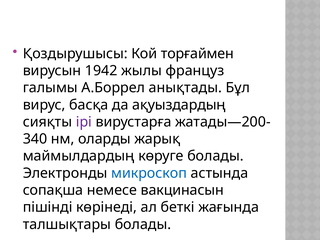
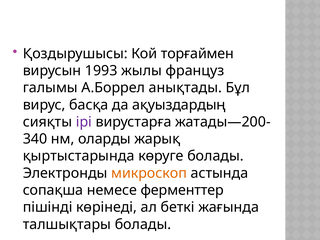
1942: 1942 -> 1993 (101, 71)
маймылдардың: маймылдардың -> қыртыстарында (79, 156)
микроскоп colour: blue -> orange (149, 173)
вакцинасын: вакцинасын -> ферменттер (182, 190)
